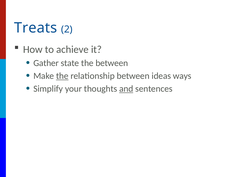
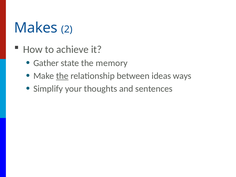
Treats: Treats -> Makes (36, 28)
the between: between -> memory (112, 63)
and underline: present -> none (126, 89)
